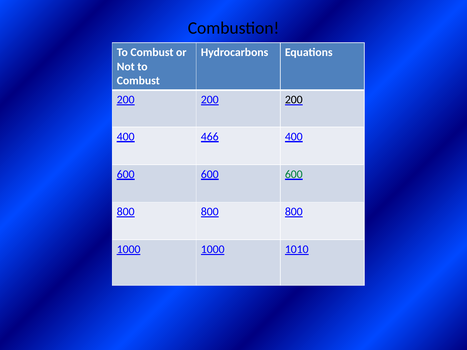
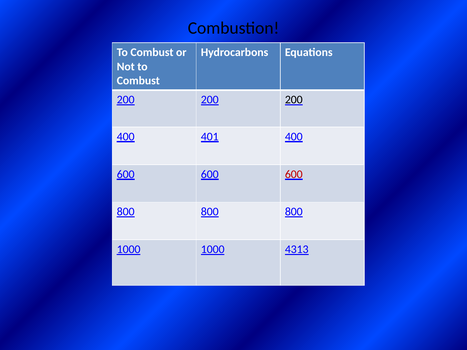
466: 466 -> 401 (210, 137)
600 colour: green -> red (294, 174)
1010: 1010 -> 4313 (297, 250)
